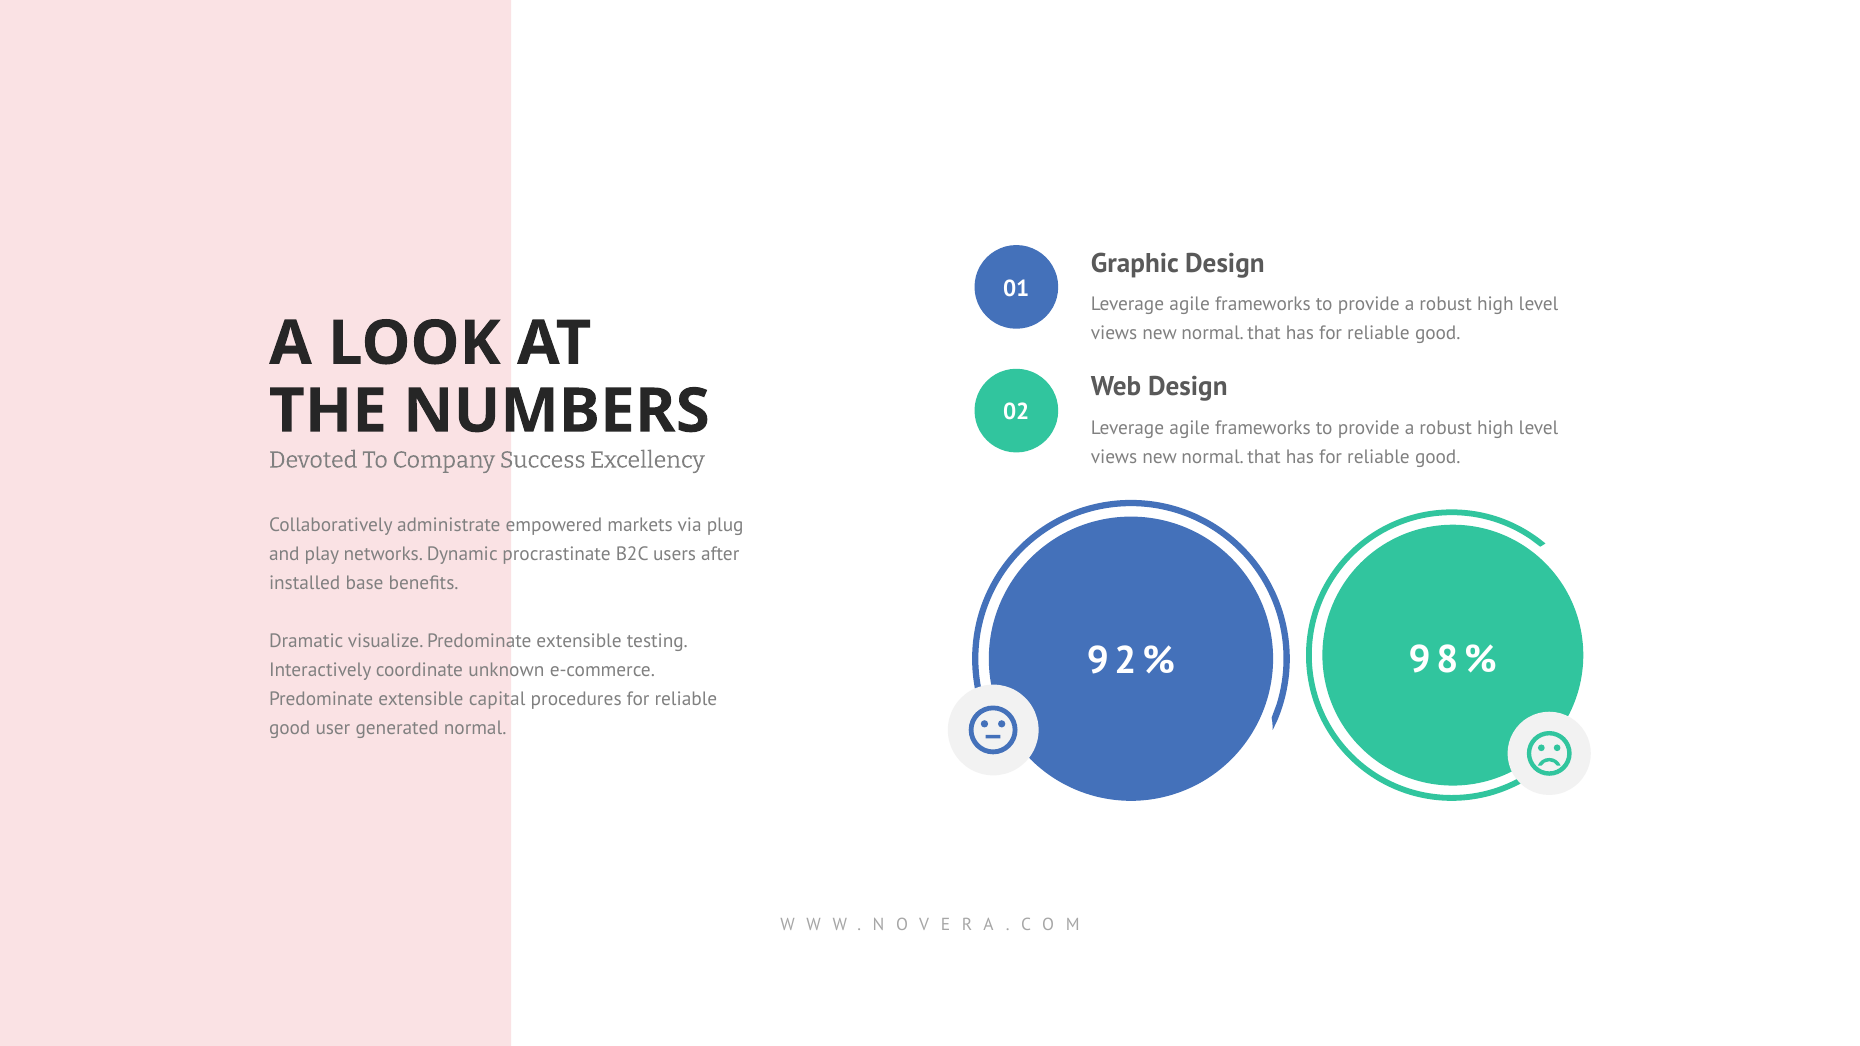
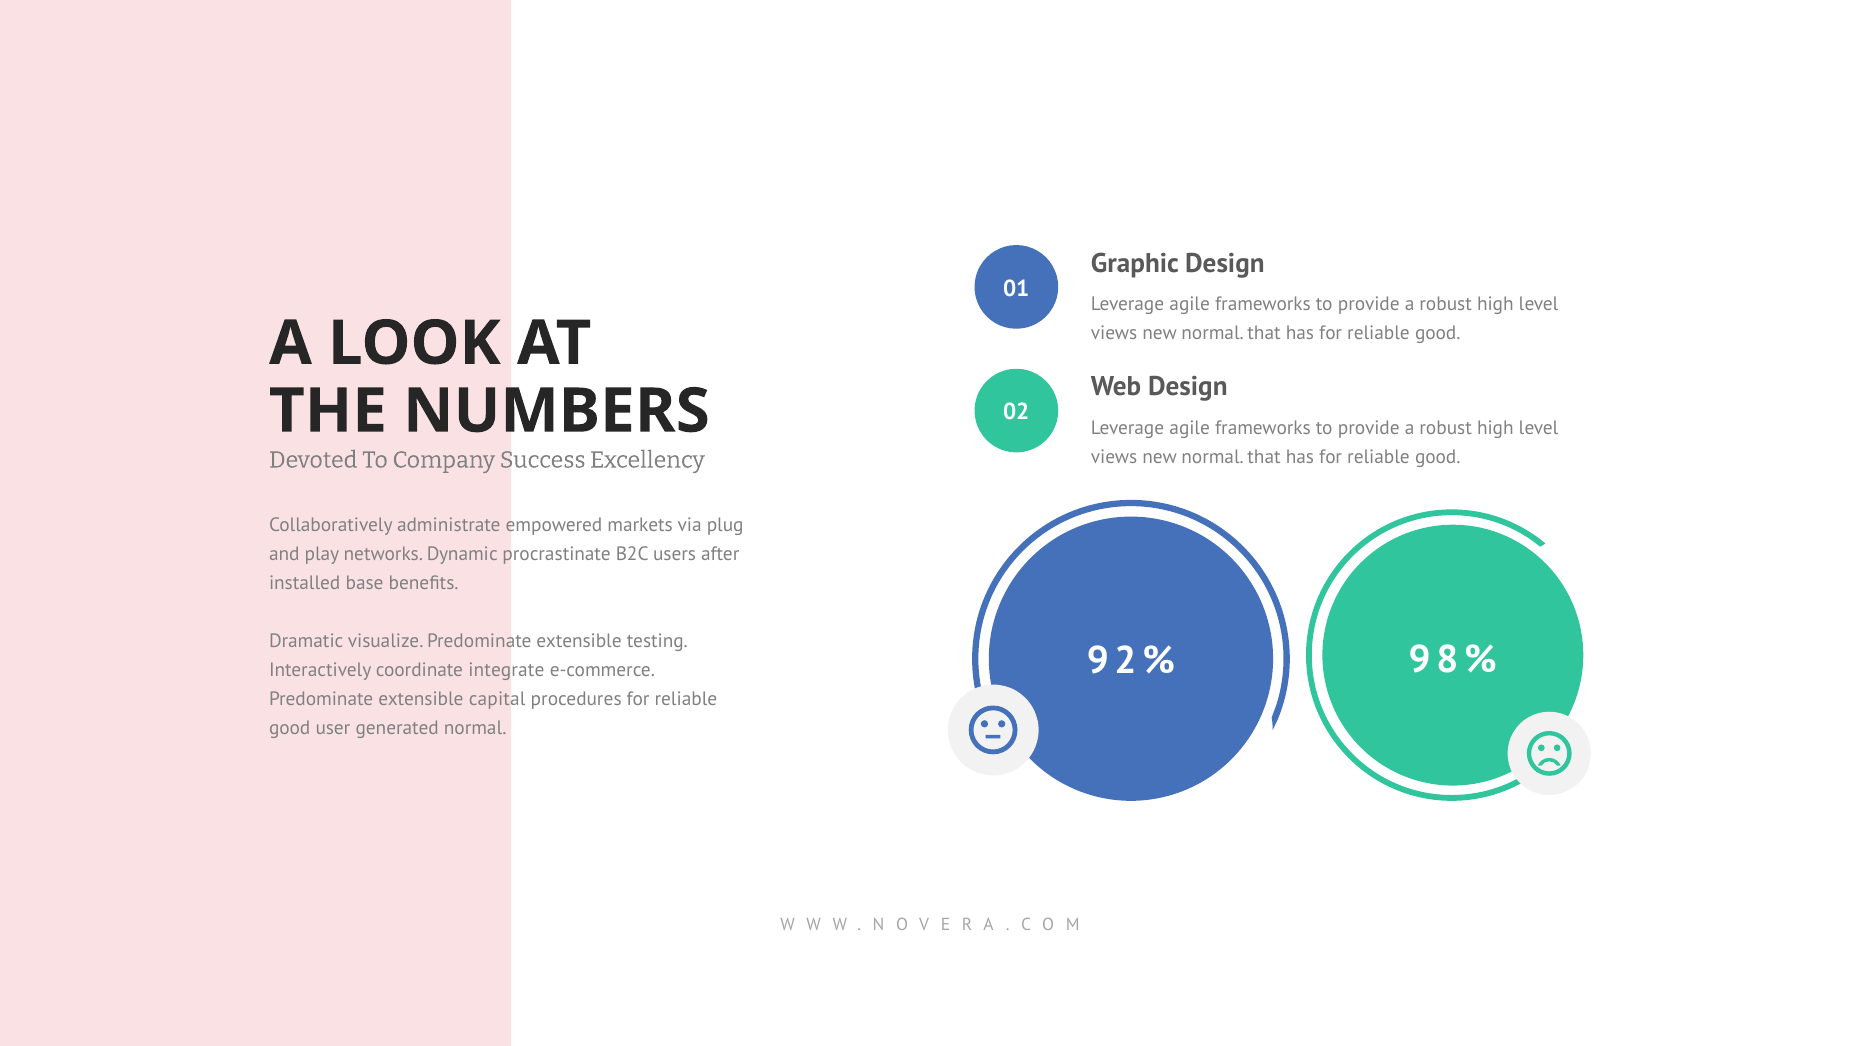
unknown: unknown -> integrate (506, 670)
